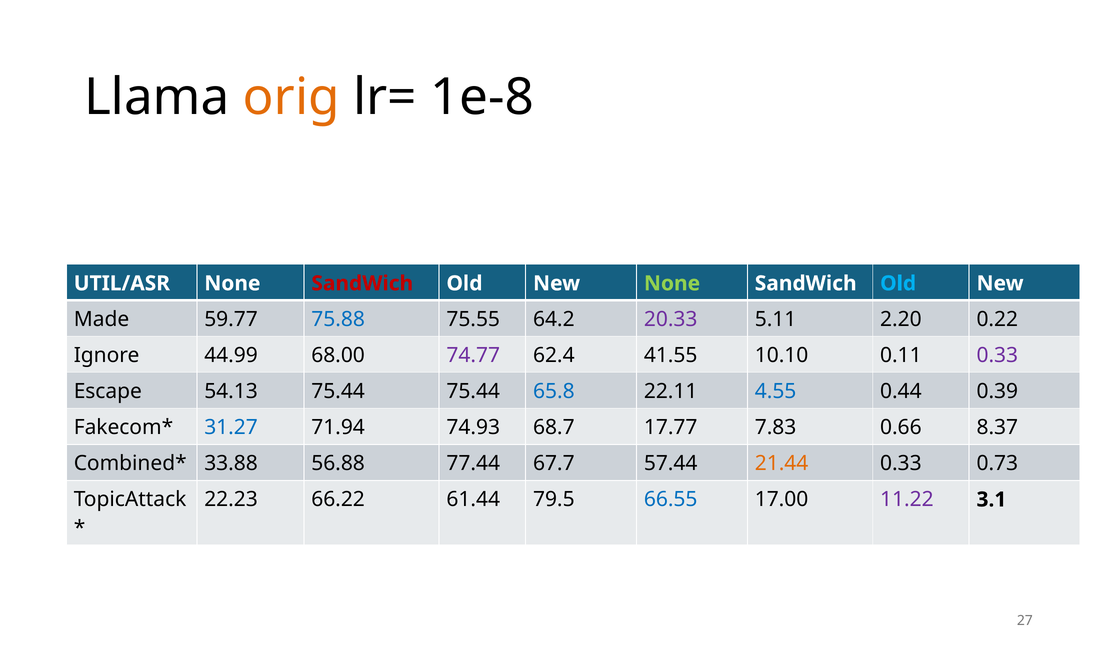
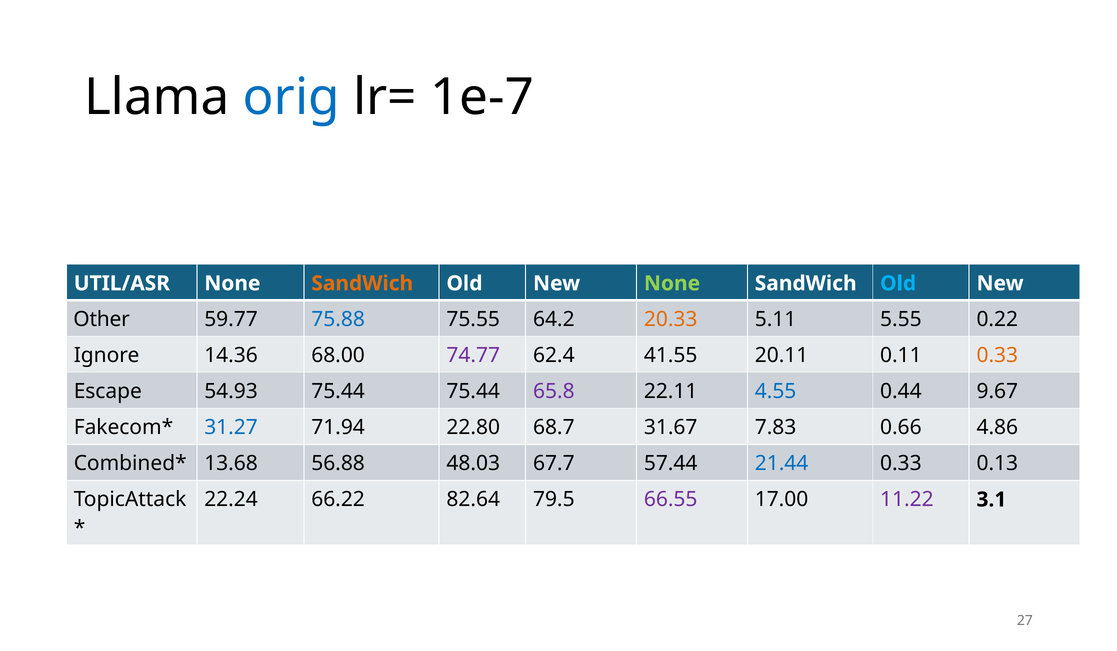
orig colour: orange -> blue (291, 97)
1e-8: 1e-8 -> 1e-7 (482, 97)
SandWich colour: red -> orange (362, 283)
Made: Made -> Other (102, 319)
20.33 colour: purple -> orange (671, 319)
2.20: 2.20 -> 5.55 (901, 319)
44.99: 44.99 -> 14.36 (231, 355)
10.10: 10.10 -> 20.11 (782, 355)
0.33 colour: purple -> orange (997, 355)
54.13: 54.13 -> 54.93 (231, 391)
65.8 colour: blue -> purple (554, 391)
0.39: 0.39 -> 9.67 (997, 391)
74.93: 74.93 -> 22.80 (473, 427)
17.77: 17.77 -> 31.67 (671, 427)
8.37: 8.37 -> 4.86 (997, 427)
33.88: 33.88 -> 13.68 (231, 464)
77.44: 77.44 -> 48.03 (473, 464)
21.44 colour: orange -> blue (782, 464)
0.73: 0.73 -> 0.13 (997, 464)
22.23: 22.23 -> 22.24 (231, 500)
61.44: 61.44 -> 82.64 (473, 500)
66.55 colour: blue -> purple (671, 500)
